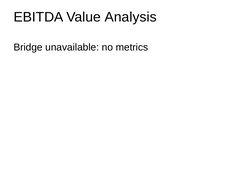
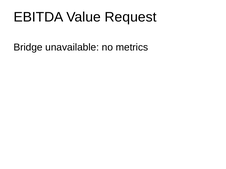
Analysis: Analysis -> Request (131, 17)
